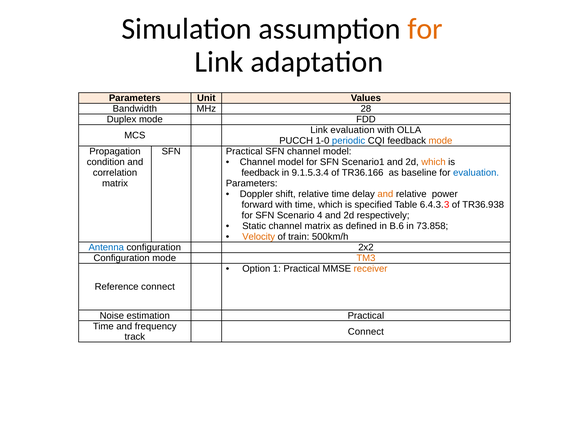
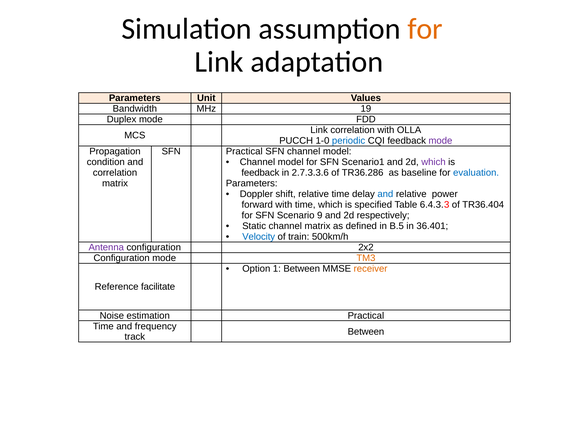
28: 28 -> 19 (366, 109)
Link evaluation: evaluation -> correlation (353, 130)
mode colour: orange -> purple (440, 141)
which colour: orange -> purple (433, 162)
9.1.5.3.4: 9.1.5.3.4 -> 2.7.3.3.6 (310, 173)
TR36.166: TR36.166 -> TR36.286 (363, 173)
and colour: orange -> blue (385, 194)
TR36.938: TR36.938 -> TR36.404 (483, 205)
4: 4 -> 9 (320, 216)
B.6: B.6 -> B.5 (397, 226)
73.858: 73.858 -> 36.401 (432, 226)
Velocity colour: orange -> blue (259, 237)
Antenna colour: blue -> purple (106, 248)
1 Practical: Practical -> Between (302, 269)
Reference connect: connect -> facilitate (158, 287)
Connect: Connect -> Between (366, 332)
